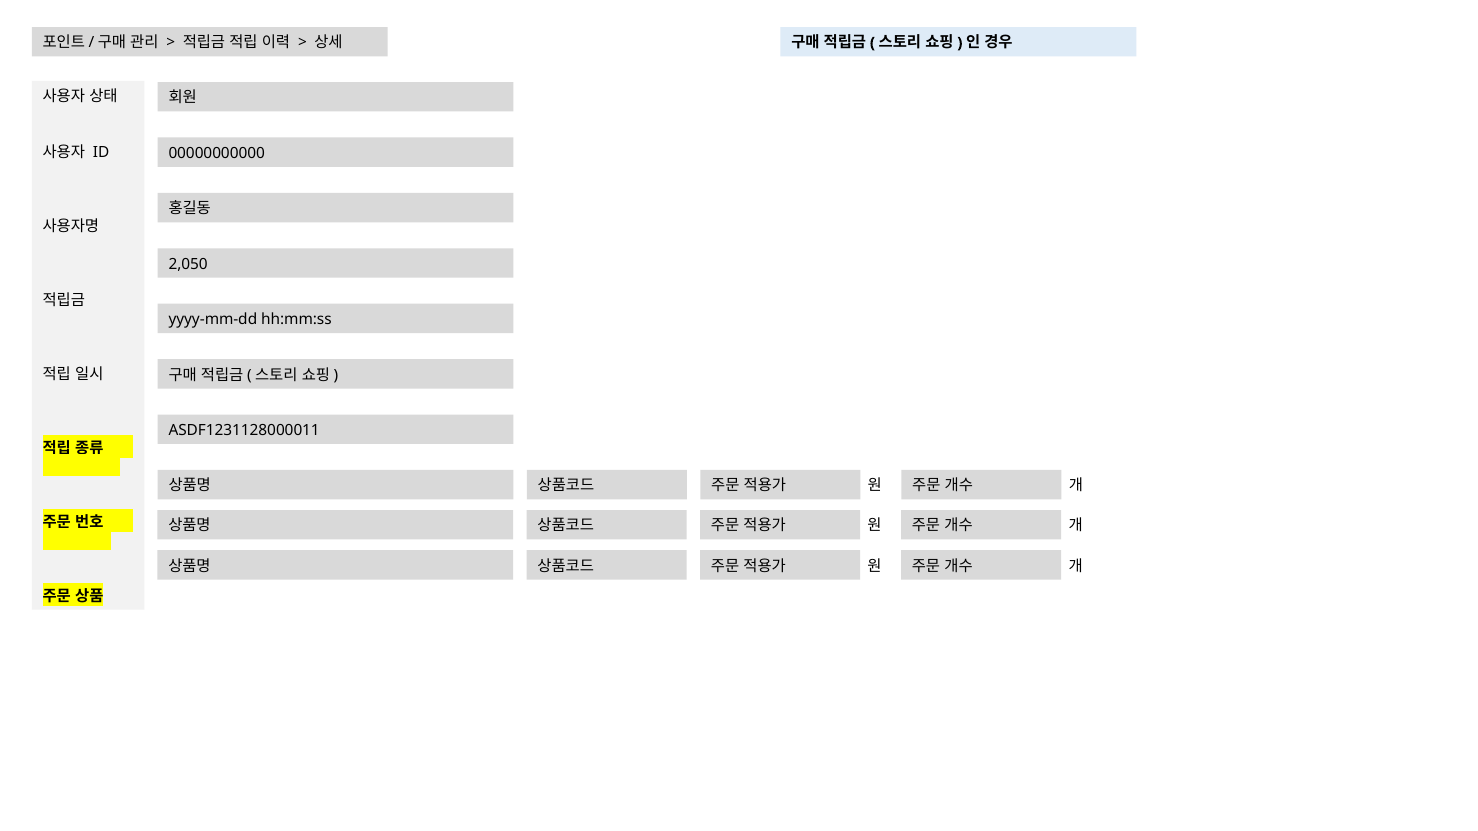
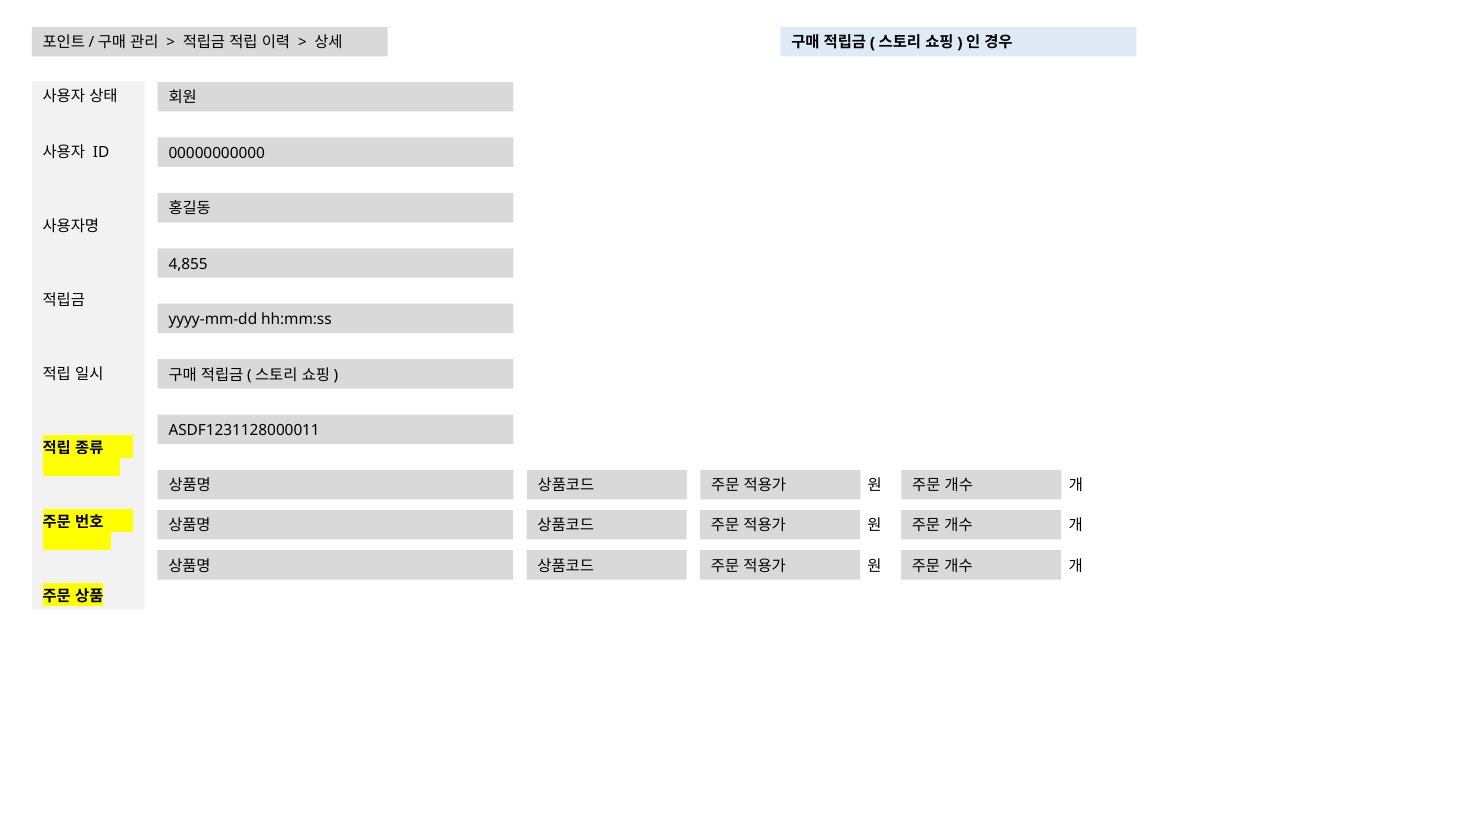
2,050: 2,050 -> 4,855 (188, 264)
